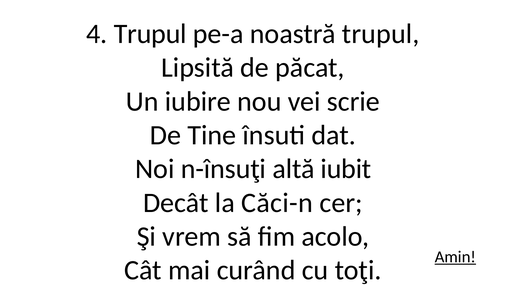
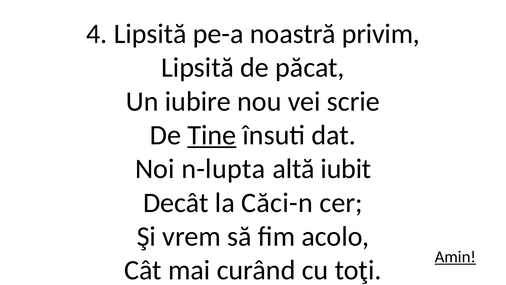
4 Trupul: Trupul -> Lipsită (150, 34)
noastră trupul: trupul -> privim (381, 34)
Tine underline: none -> present (212, 135)
n-însuţi: n-însuţi -> n-lupta (223, 169)
